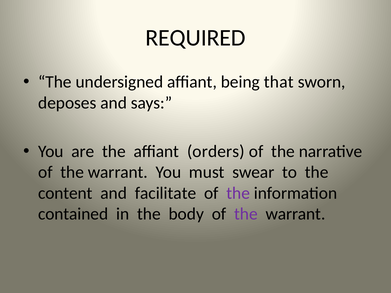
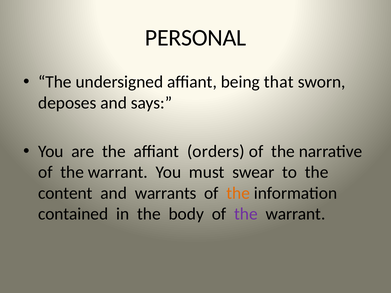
REQUIRED: REQUIRED -> PERSONAL (196, 38)
facilitate: facilitate -> warrants (166, 193)
the colour: purple -> orange (238, 193)
